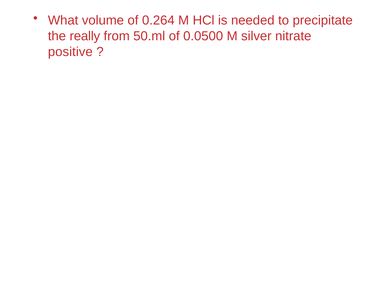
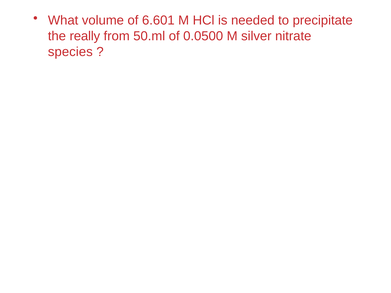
0.264: 0.264 -> 6.601 (158, 20)
positive: positive -> species (70, 52)
